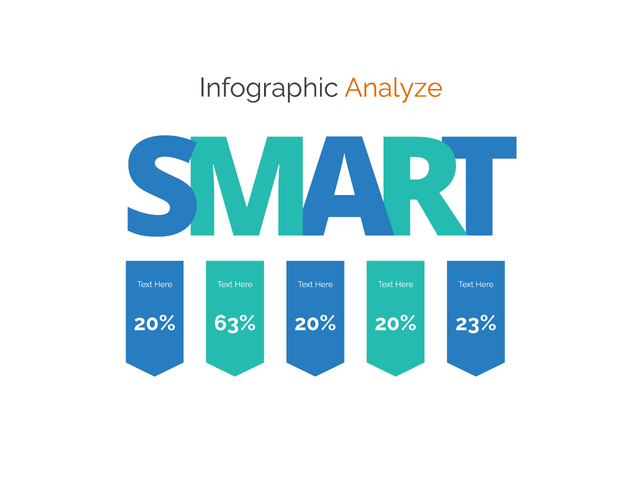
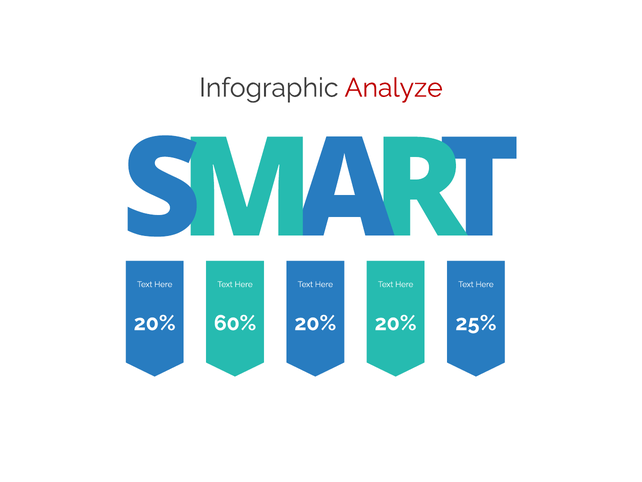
Analyze colour: orange -> red (394, 88)
63%: 63% -> 60% (235, 323)
23%: 23% -> 25% (476, 323)
